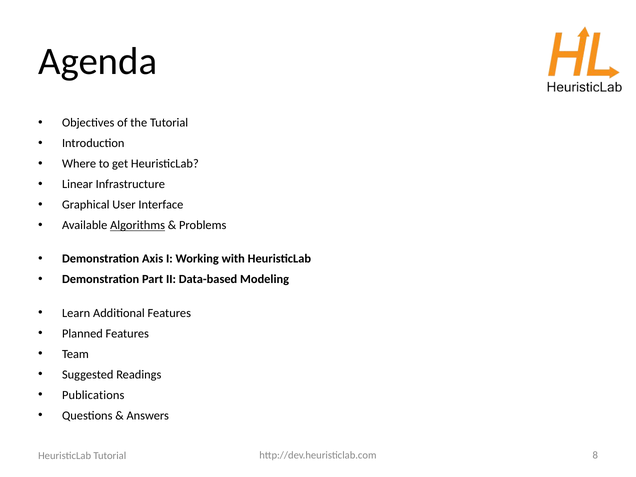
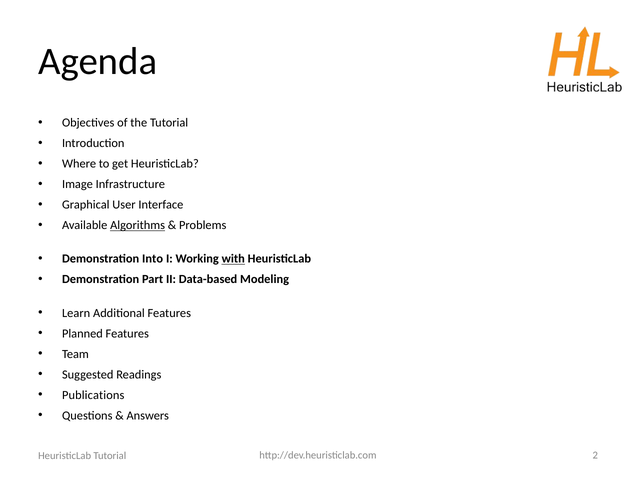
Linear: Linear -> Image (77, 184)
Axis: Axis -> Into (153, 259)
with underline: none -> present (233, 259)
8: 8 -> 2 (595, 455)
